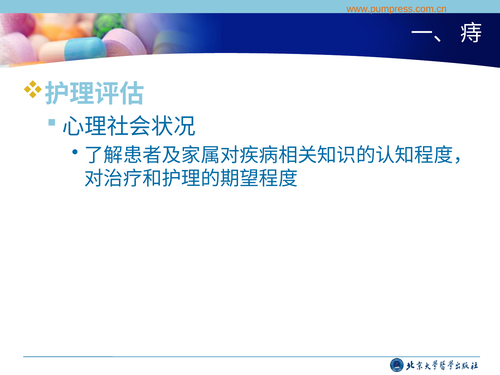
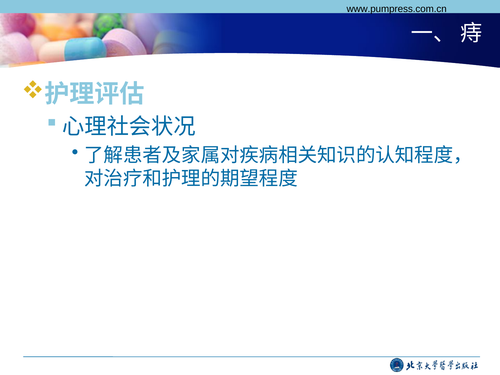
www.pumpress.com.cn colour: orange -> black (397, 9)
